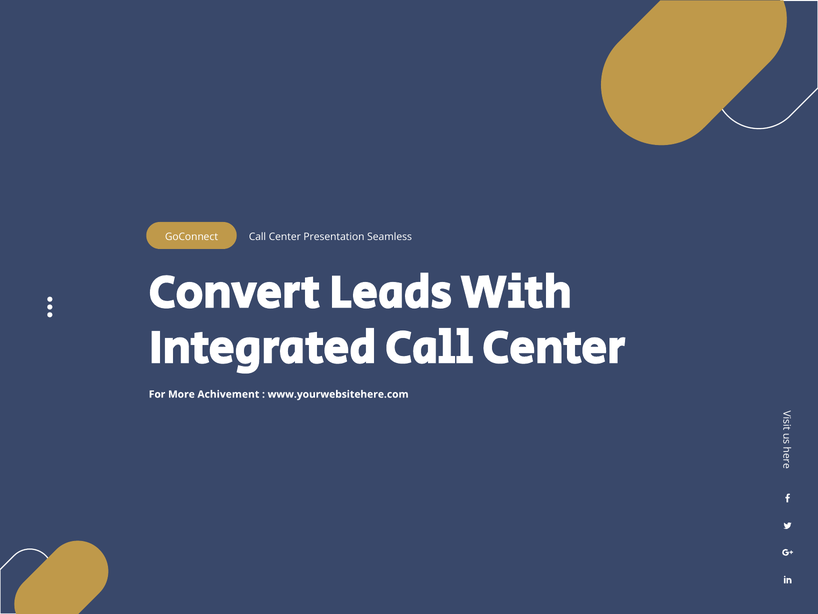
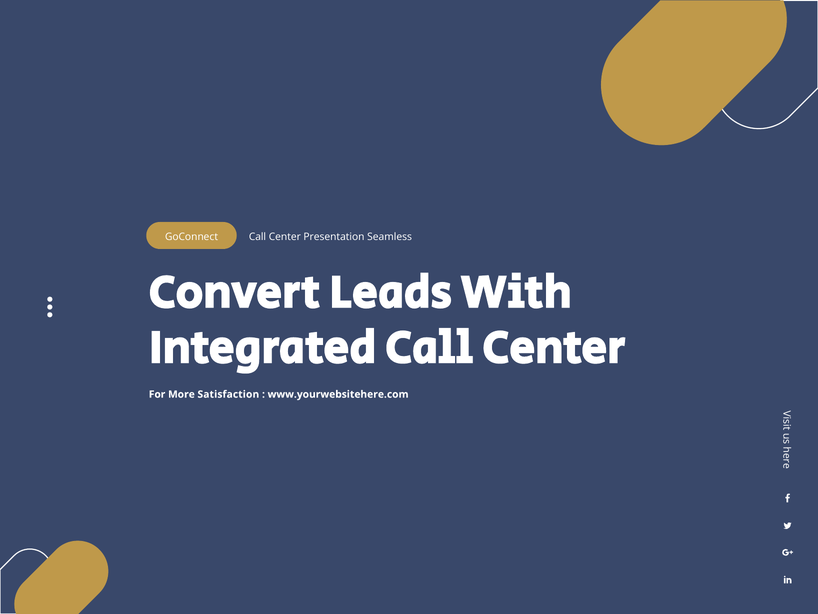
Achivement: Achivement -> Satisfaction (228, 394)
